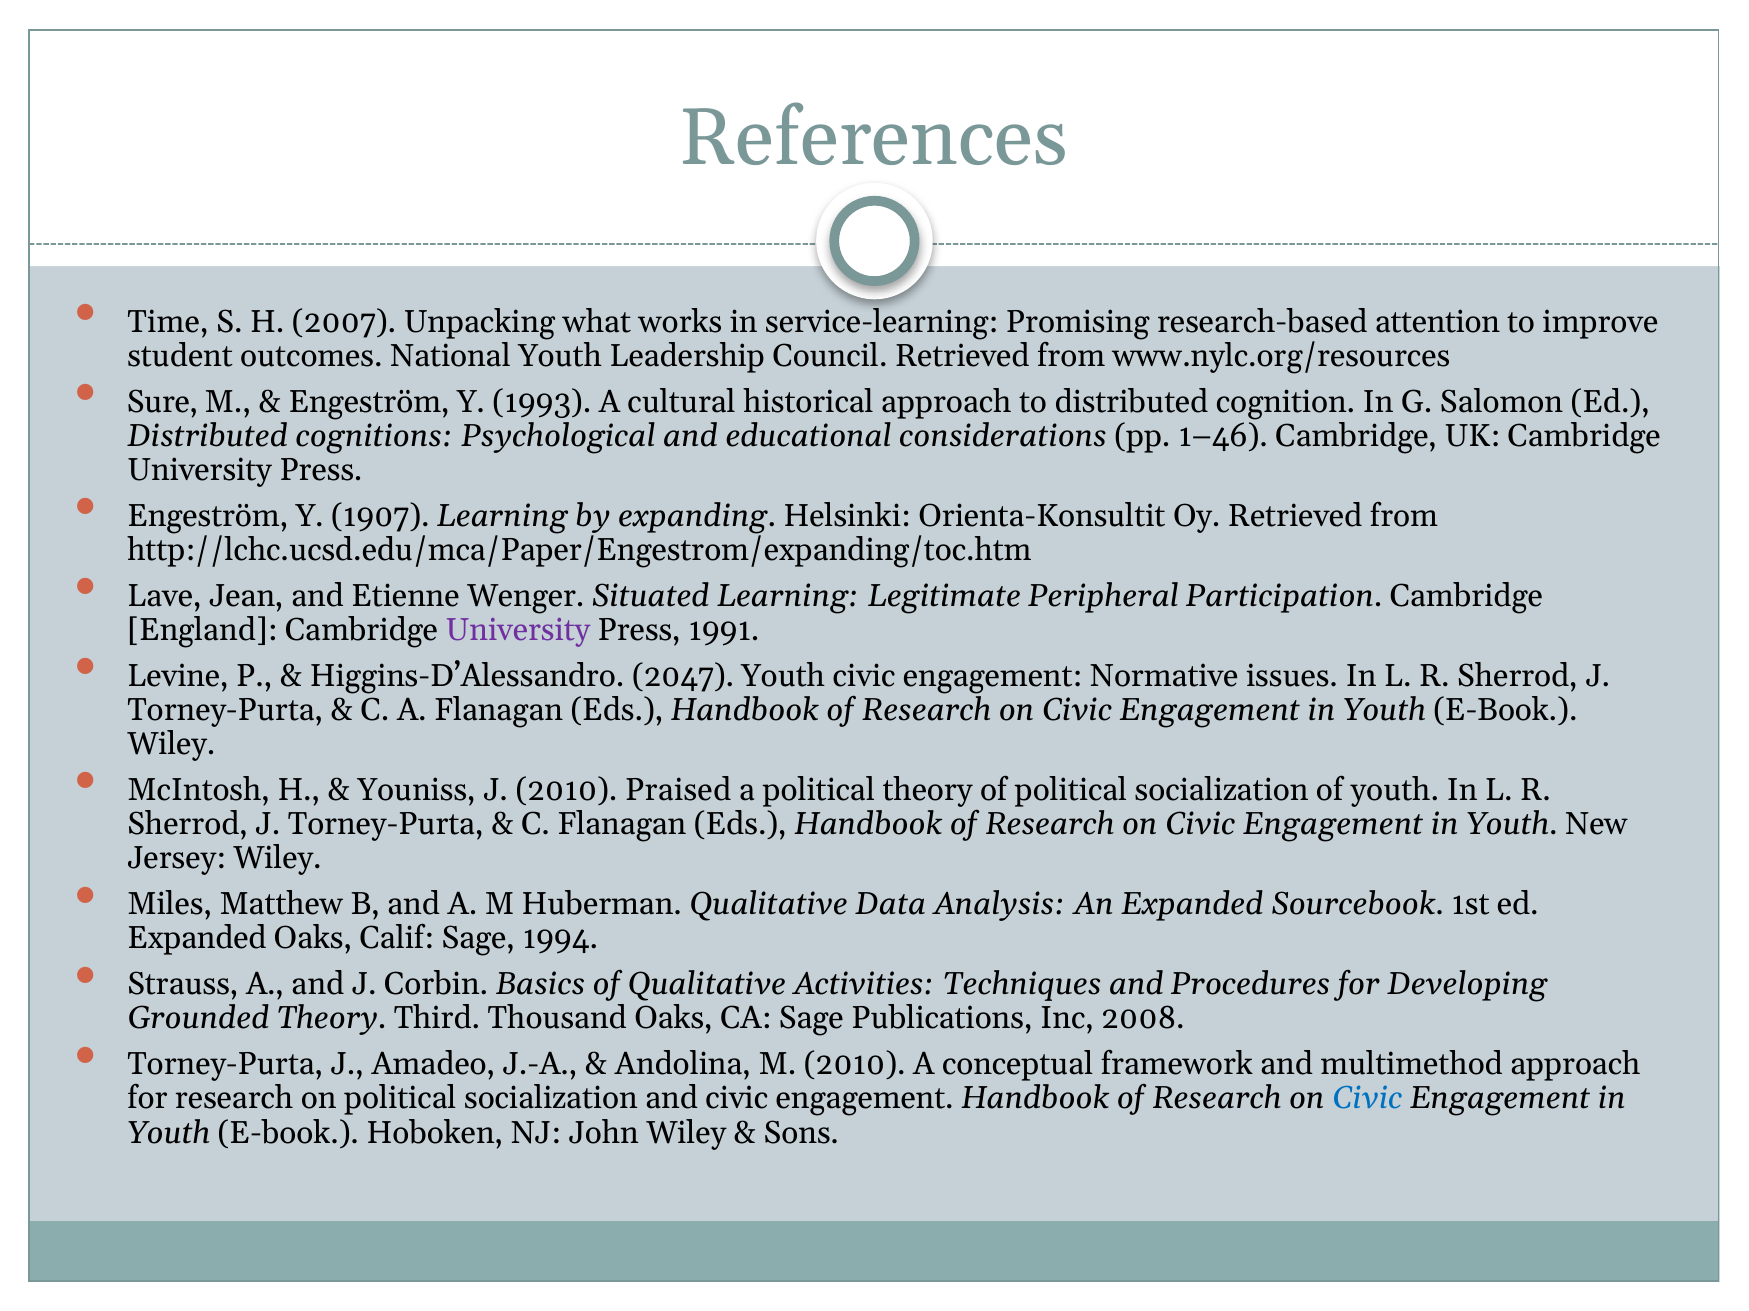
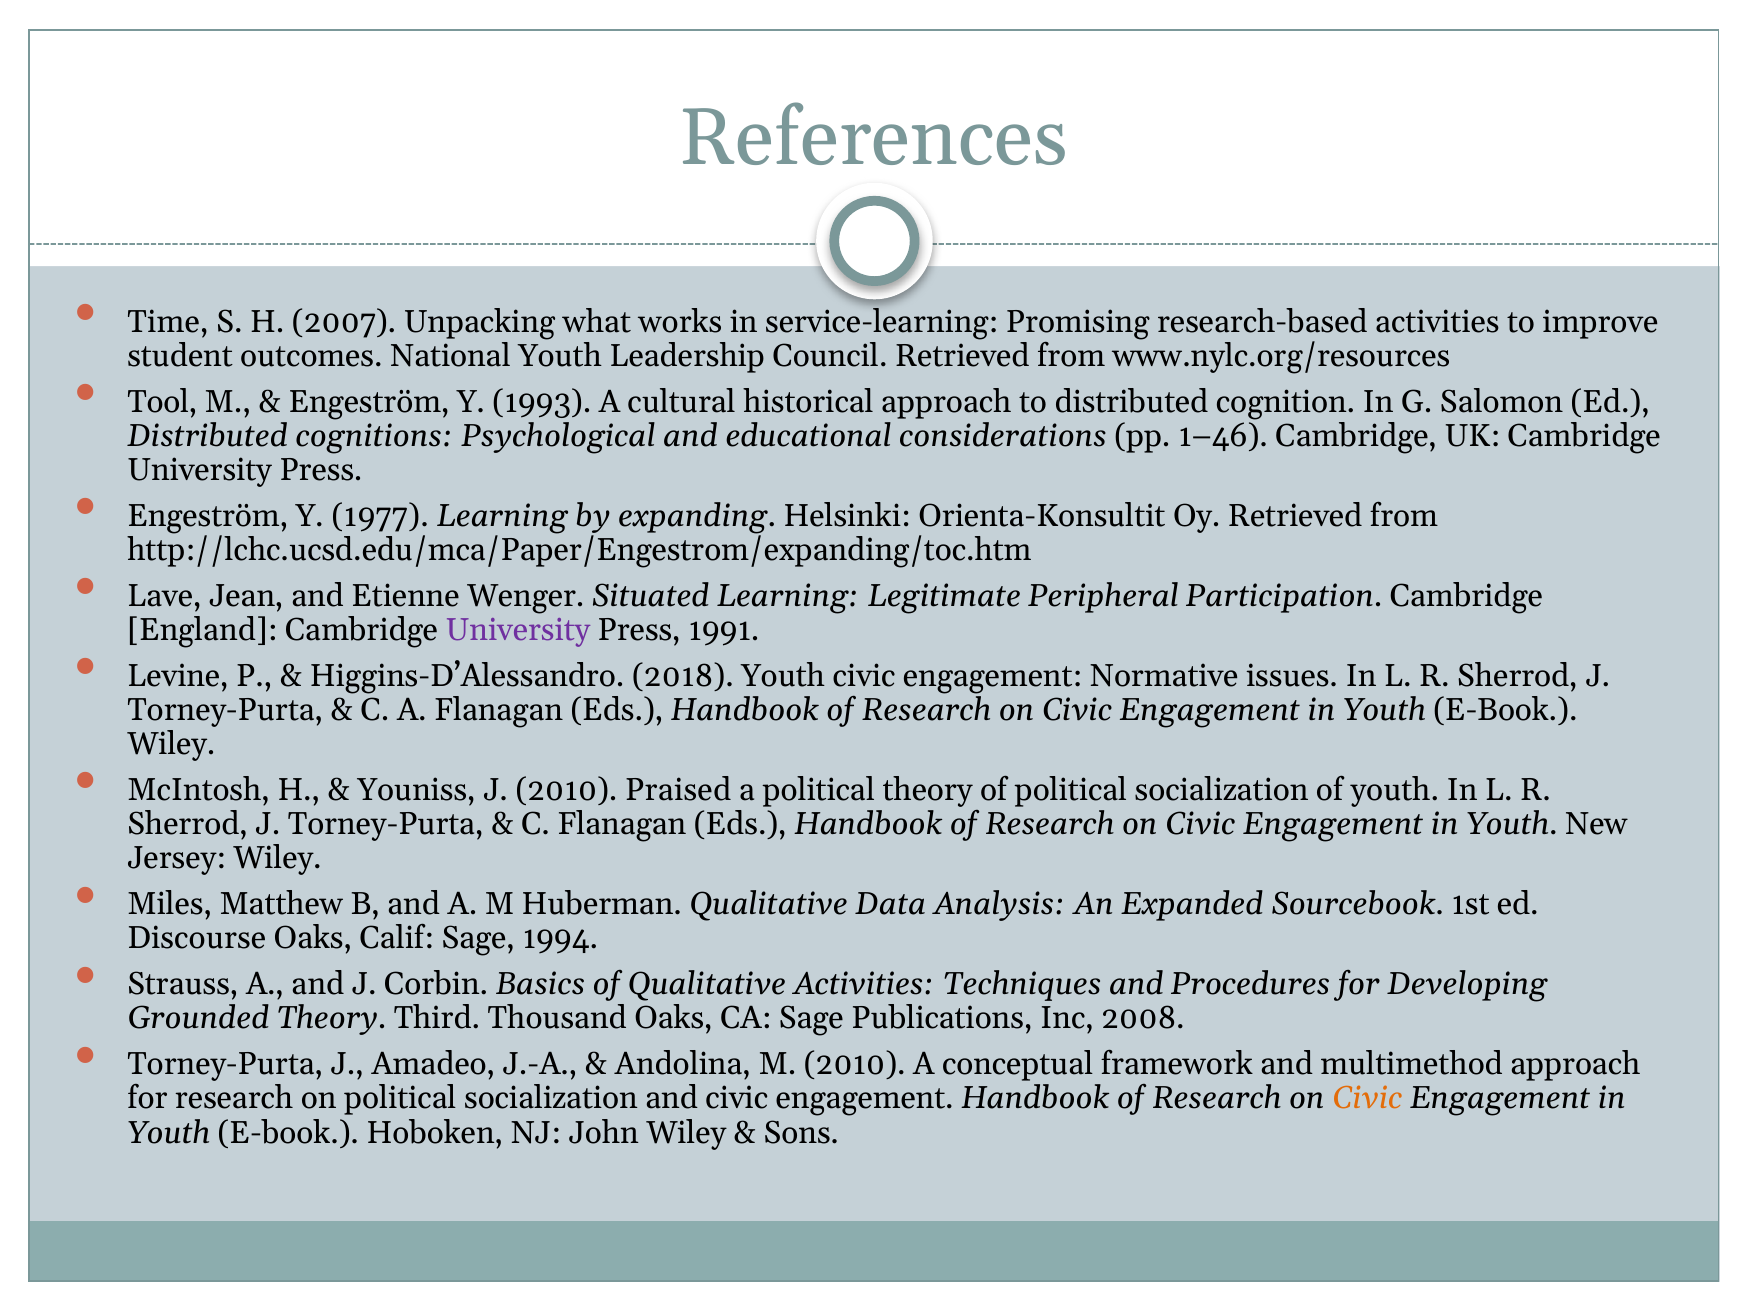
research-based attention: attention -> activities (1437, 322)
Sure: Sure -> Tool (162, 402)
1907: 1907 -> 1977 (380, 516)
2047: 2047 -> 2018 (683, 676)
Expanded: Expanded -> Discourse (197, 939)
Civic colour: blue -> orange (1367, 1099)
